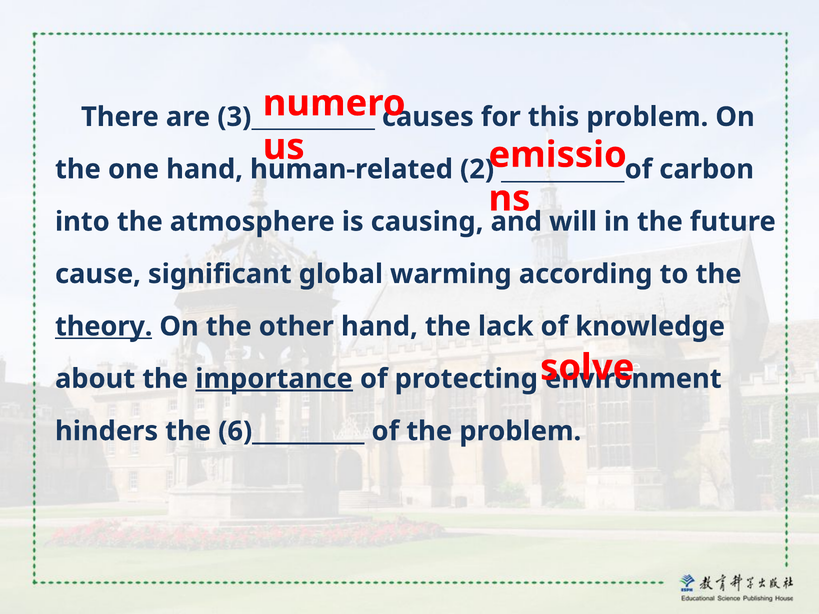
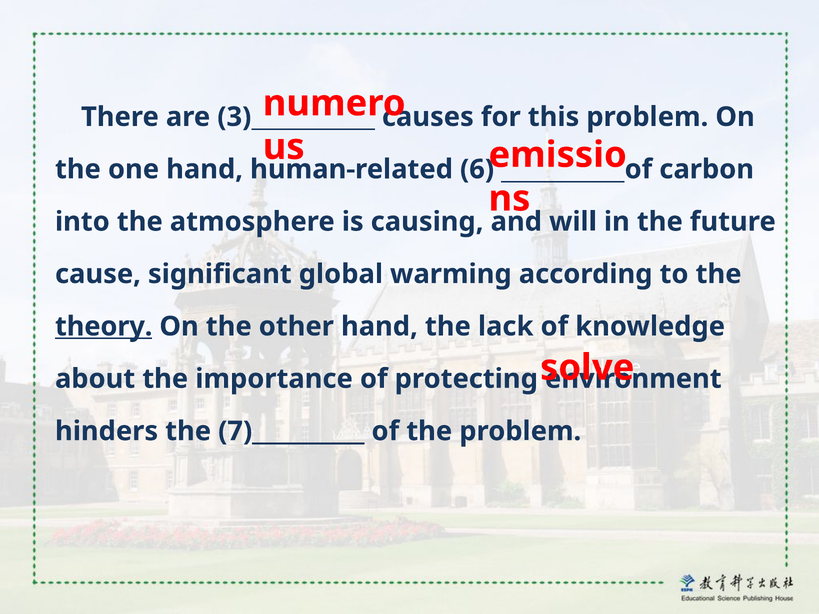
2: 2 -> 6 (477, 169)
importance underline: present -> none (274, 379)
6)__________: 6)__________ -> 7)__________ (291, 431)
